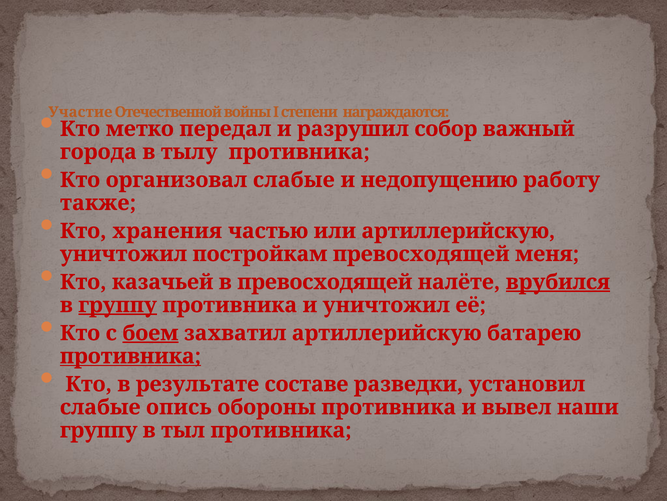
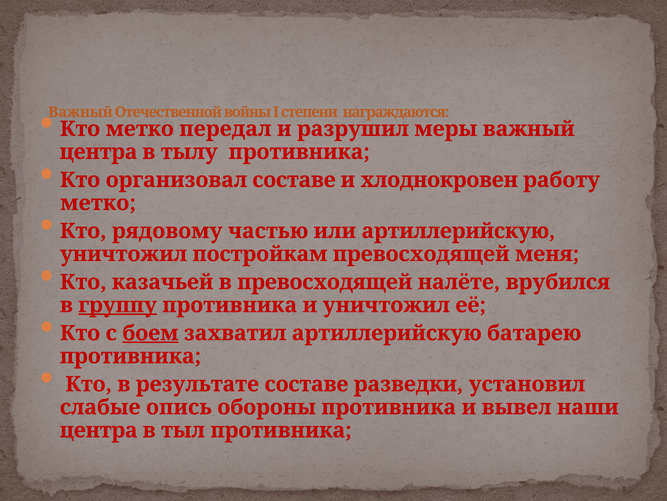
Участие: Участие -> Важный (81, 112)
собор: собор -> меры (446, 129)
города: города -> центра (99, 152)
организовал слабые: слабые -> составе (294, 180)
недопущению: недопущению -> хлоднокровен (439, 180)
также: также -> метко (98, 203)
хранения: хранения -> рядовому (167, 231)
врубился underline: present -> none (558, 282)
противника underline: present -> none (131, 356)
группу: группу -> центра (99, 430)
